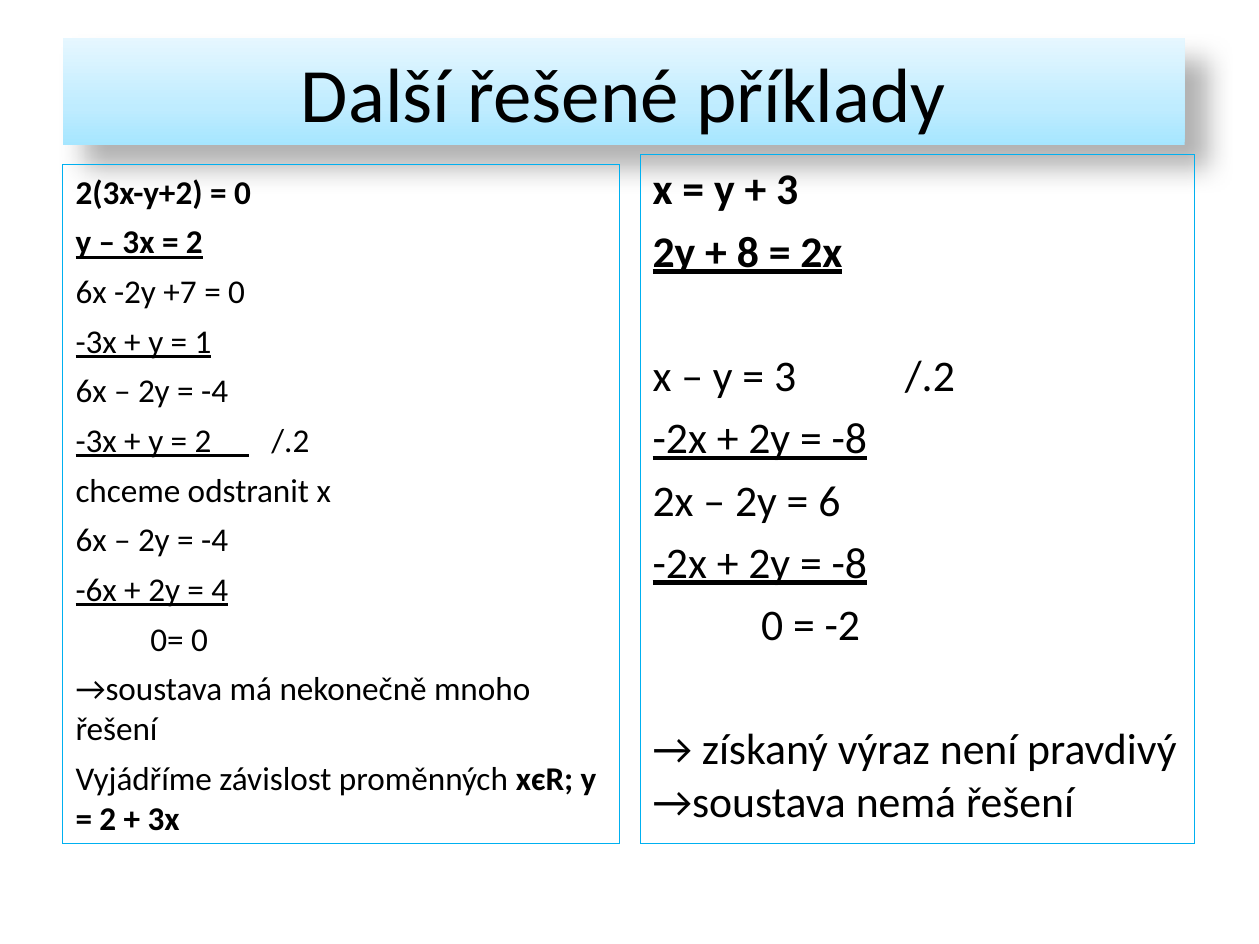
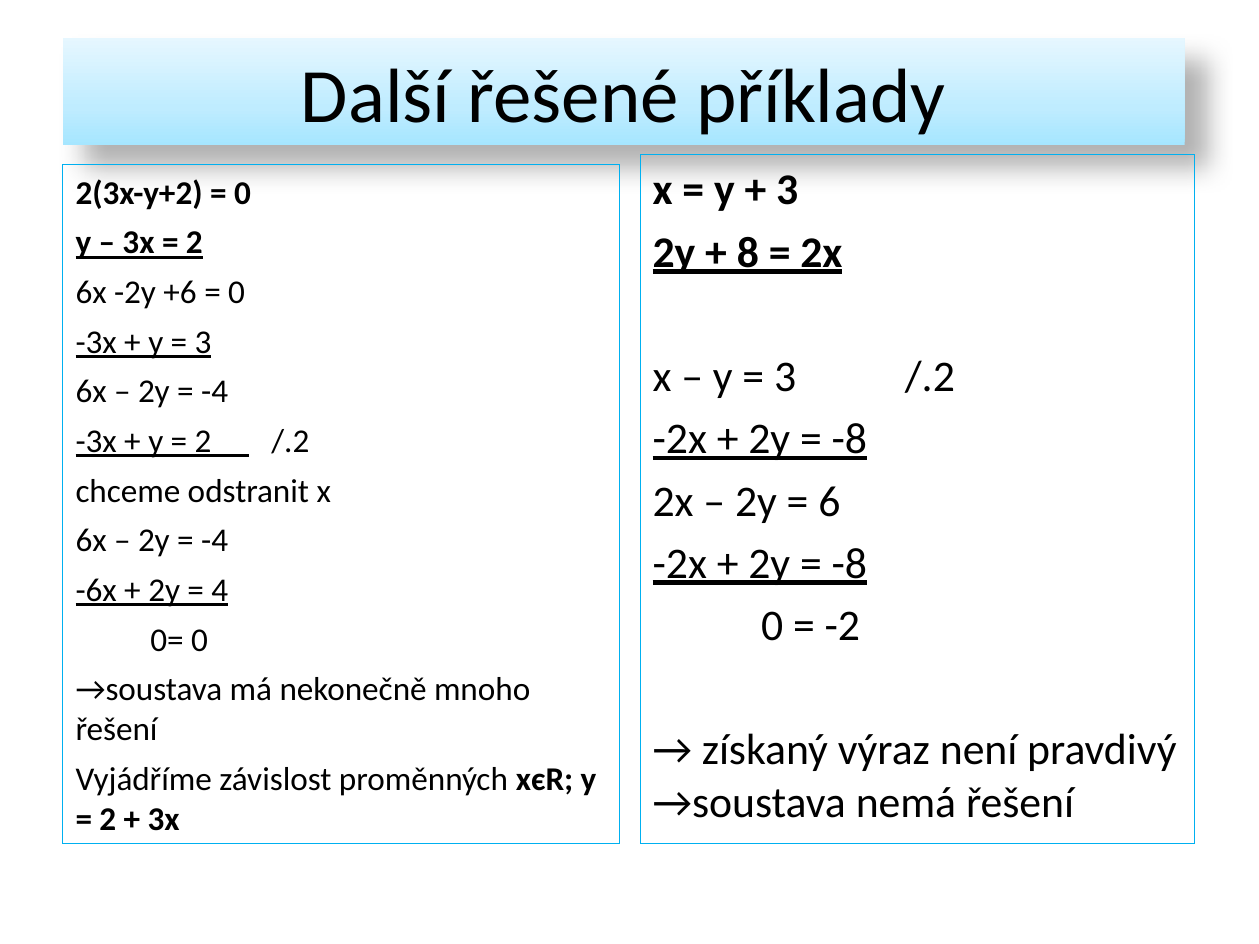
+7: +7 -> +6 (180, 293)
1: 1 -> 3 (203, 342)
